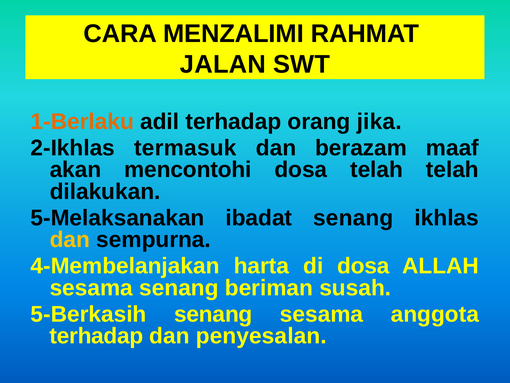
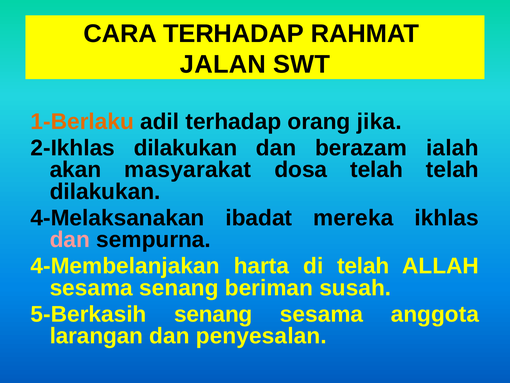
CARA MENZALIMI: MENZALIMI -> TERHADAP (233, 34)
2-Ikhlas termasuk: termasuk -> dilakukan (186, 148)
maaf: maaf -> ialah (452, 148)
mencontohi: mencontohi -> masyarakat (188, 170)
5-Melaksanakan: 5-Melaksanakan -> 4-Melaksanakan (118, 218)
ibadat senang: senang -> mereka (353, 218)
dan colour: yellow -> pink (70, 239)
di dosa: dosa -> telah (363, 266)
terhadap: terhadap -> larangan (96, 336)
